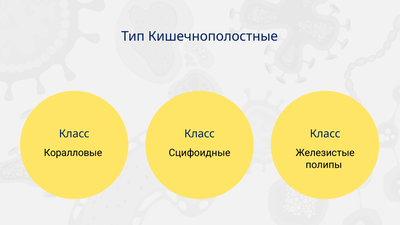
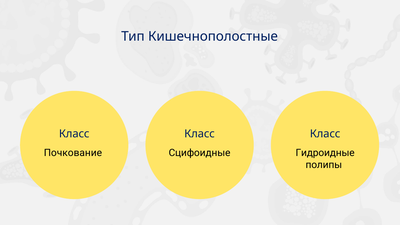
Коралловые: Коралловые -> Почкование (73, 153)
Железистые: Железистые -> Гидроидные (325, 153)
